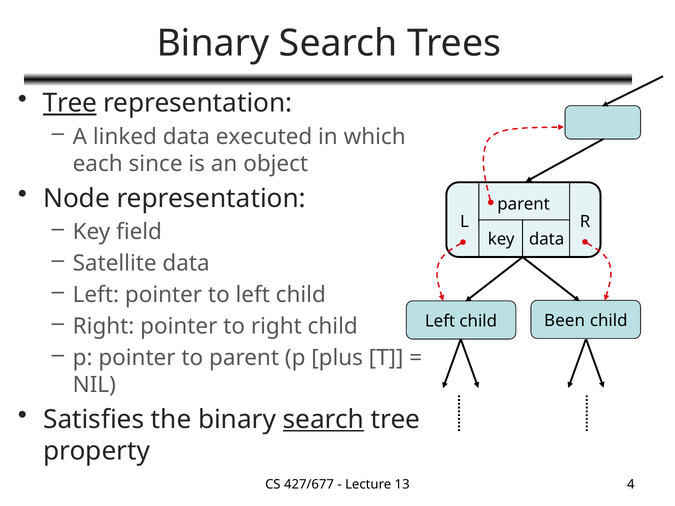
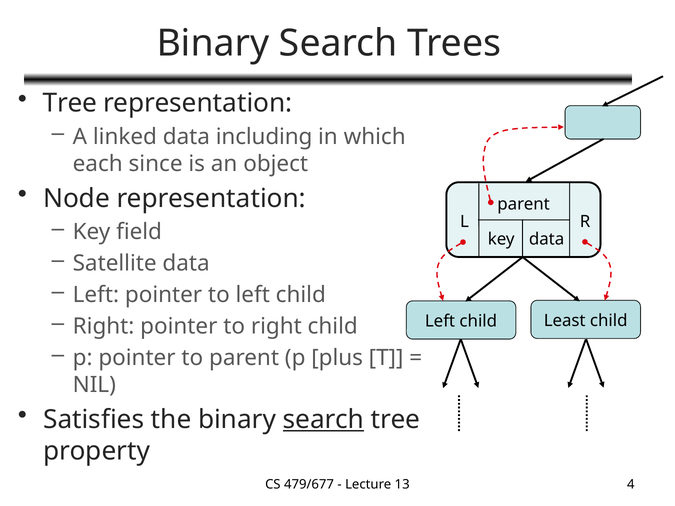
Tree underline: present -> none (70, 103)
executed: executed -> including (264, 137)
Been: Been -> Least (565, 321)
427/677: 427/677 -> 479/677 (309, 484)
